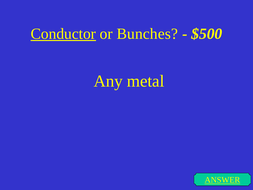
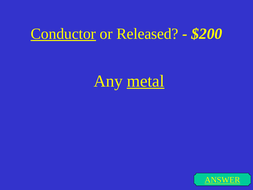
Bunches: Bunches -> Released (147, 34)
$500: $500 -> $200 (207, 34)
metal underline: none -> present (146, 81)
